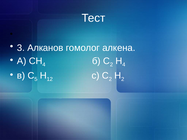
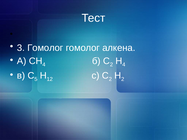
3 Алканов: Алканов -> Гомолог (45, 48)
